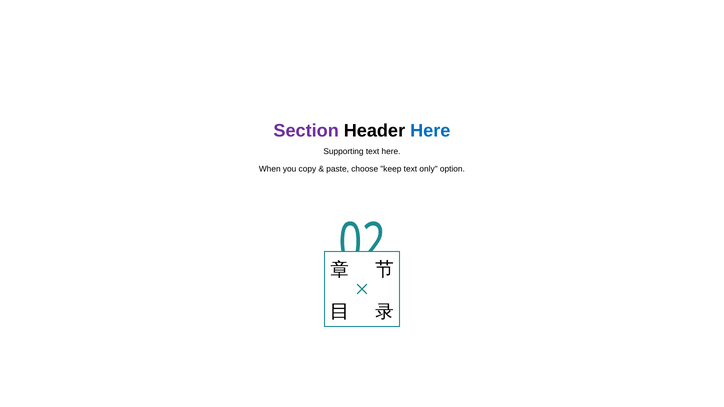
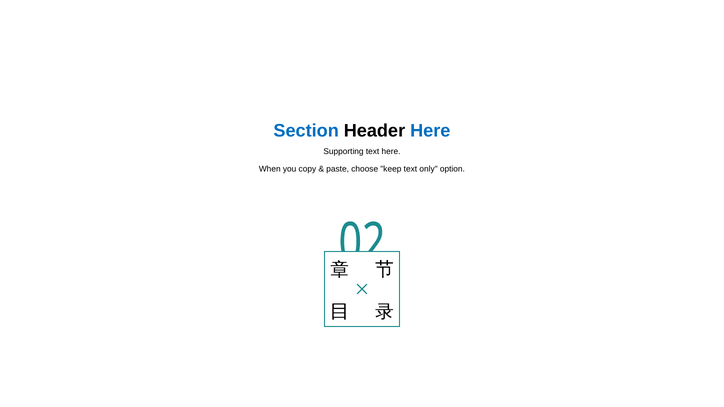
Section colour: purple -> blue (306, 131)
